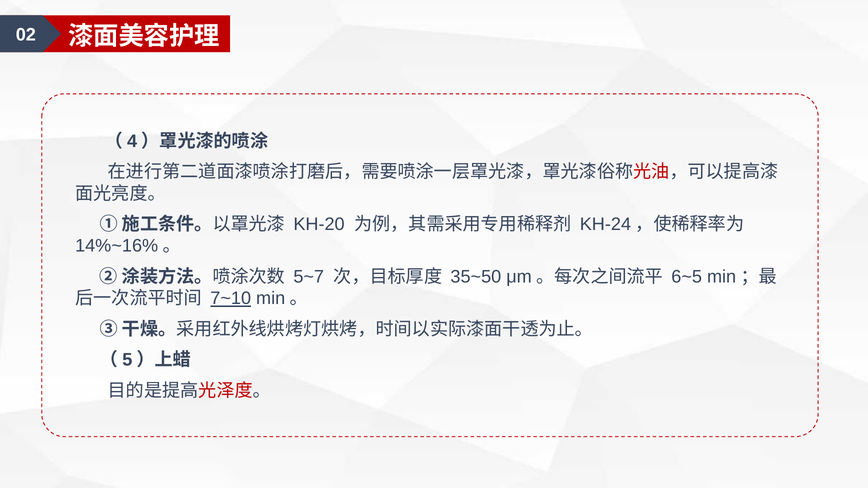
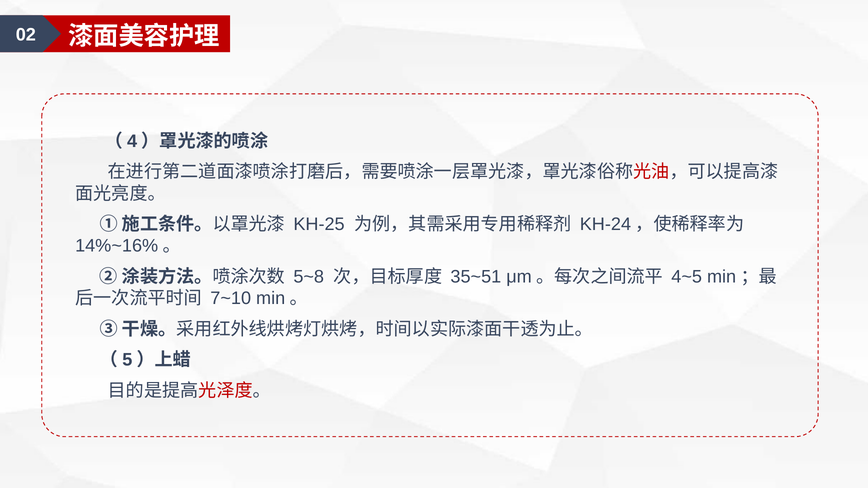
KH-20: KH-20 -> KH-25 (319, 224)
5~7: 5~7 -> 5~8 (309, 277)
35~50: 35~50 -> 35~51 (476, 277)
6~5: 6~5 -> 4~5 (687, 277)
7~10 underline: present -> none (231, 299)
